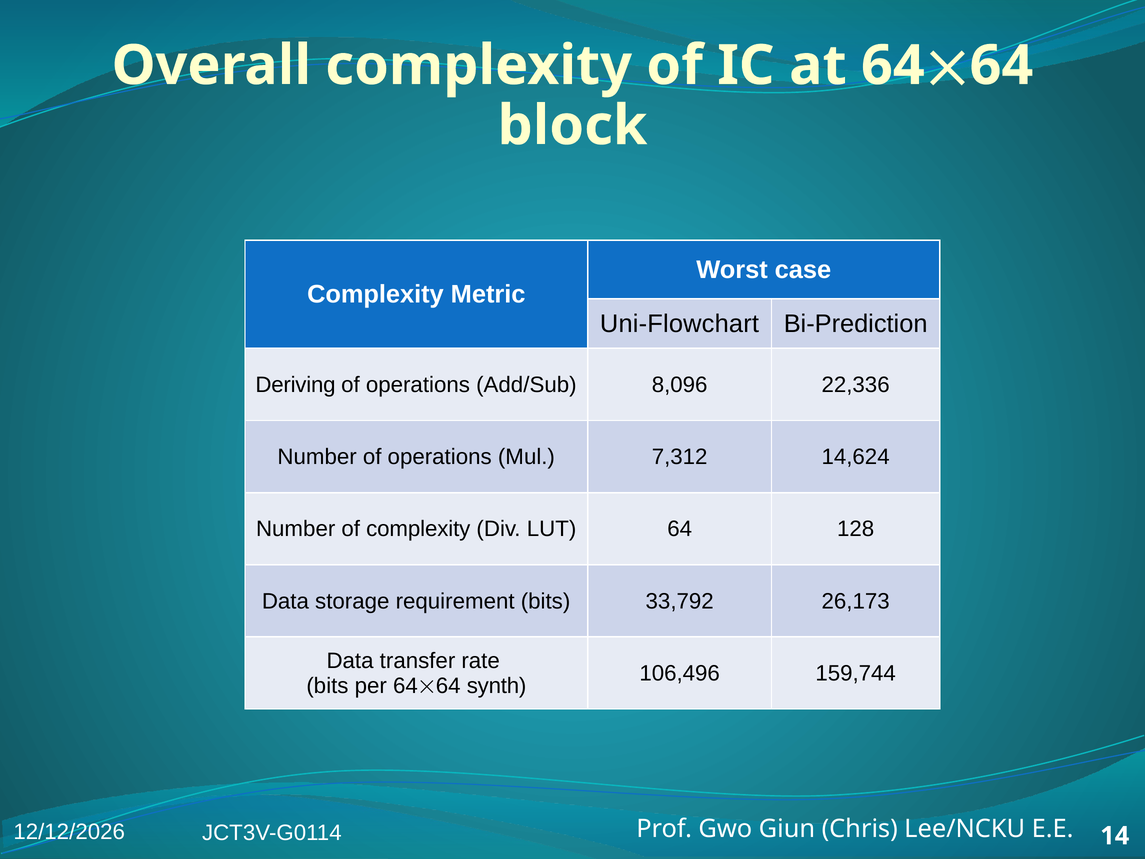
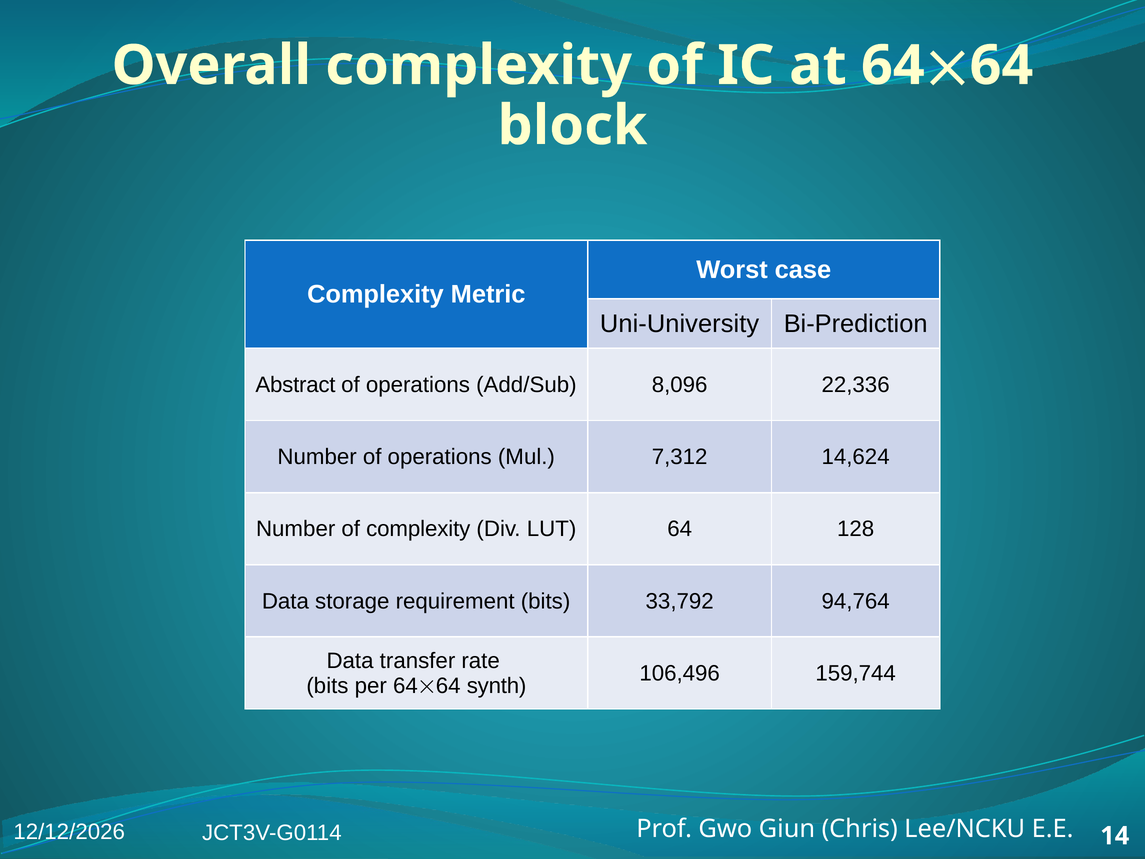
Uni-Flowchart: Uni-Flowchart -> Uni-University (680, 324)
Deriving: Deriving -> Abstract (295, 385)
26,173: 26,173 -> 94,764 (856, 601)
